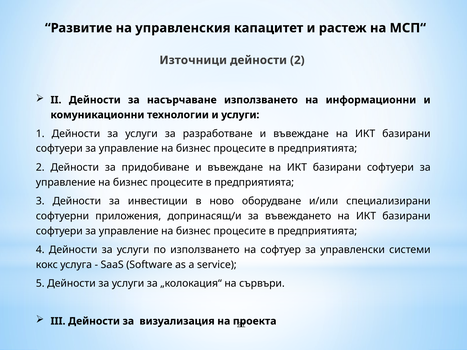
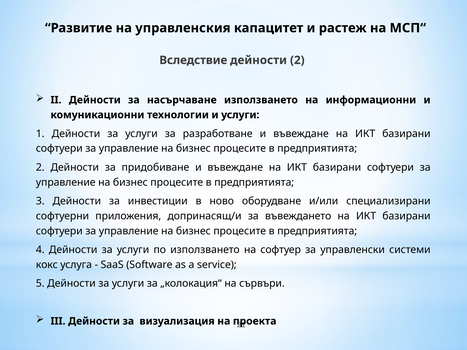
Източници: Източници -> Вследствие (193, 60)
